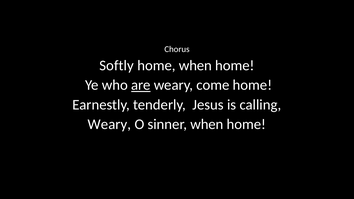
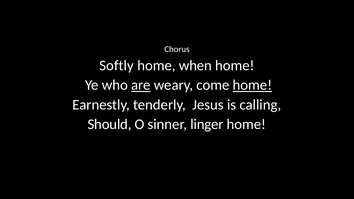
home underline: none -> present (252, 85)
Weary: Weary -> Should (110, 124)
sinner when: when -> linger (207, 124)
